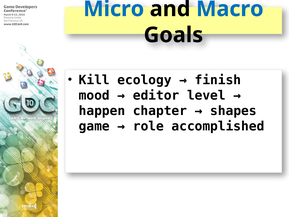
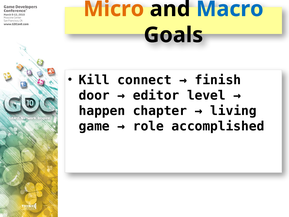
Micro colour: blue -> orange (114, 9)
ecology: ecology -> connect (144, 80)
mood: mood -> door (94, 95)
shapes: shapes -> living (233, 111)
